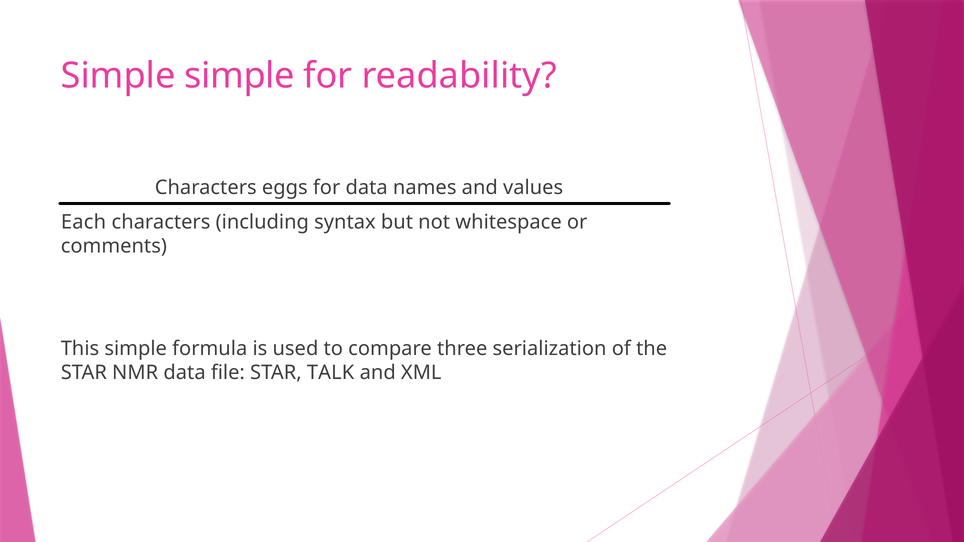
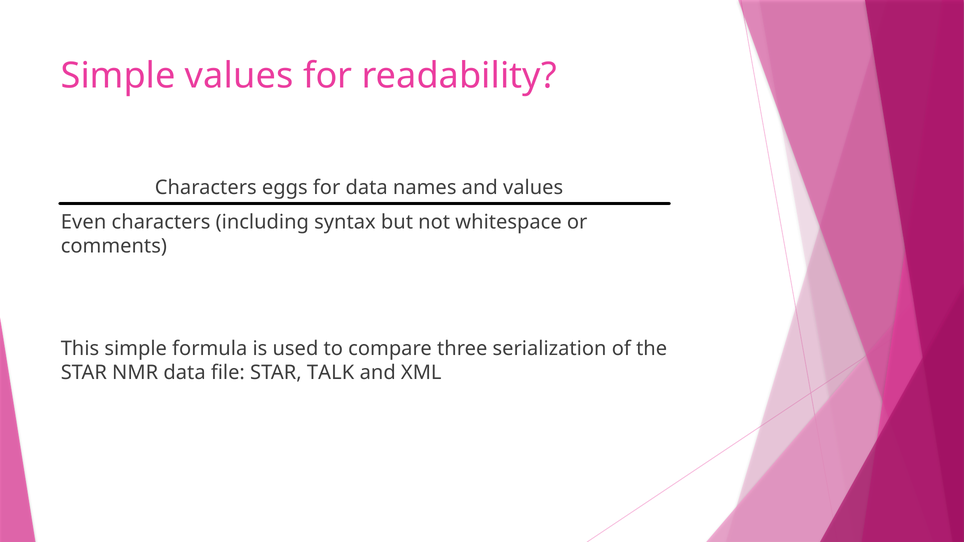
Simple simple: simple -> values (239, 76)
Each: Each -> Even (84, 222)
